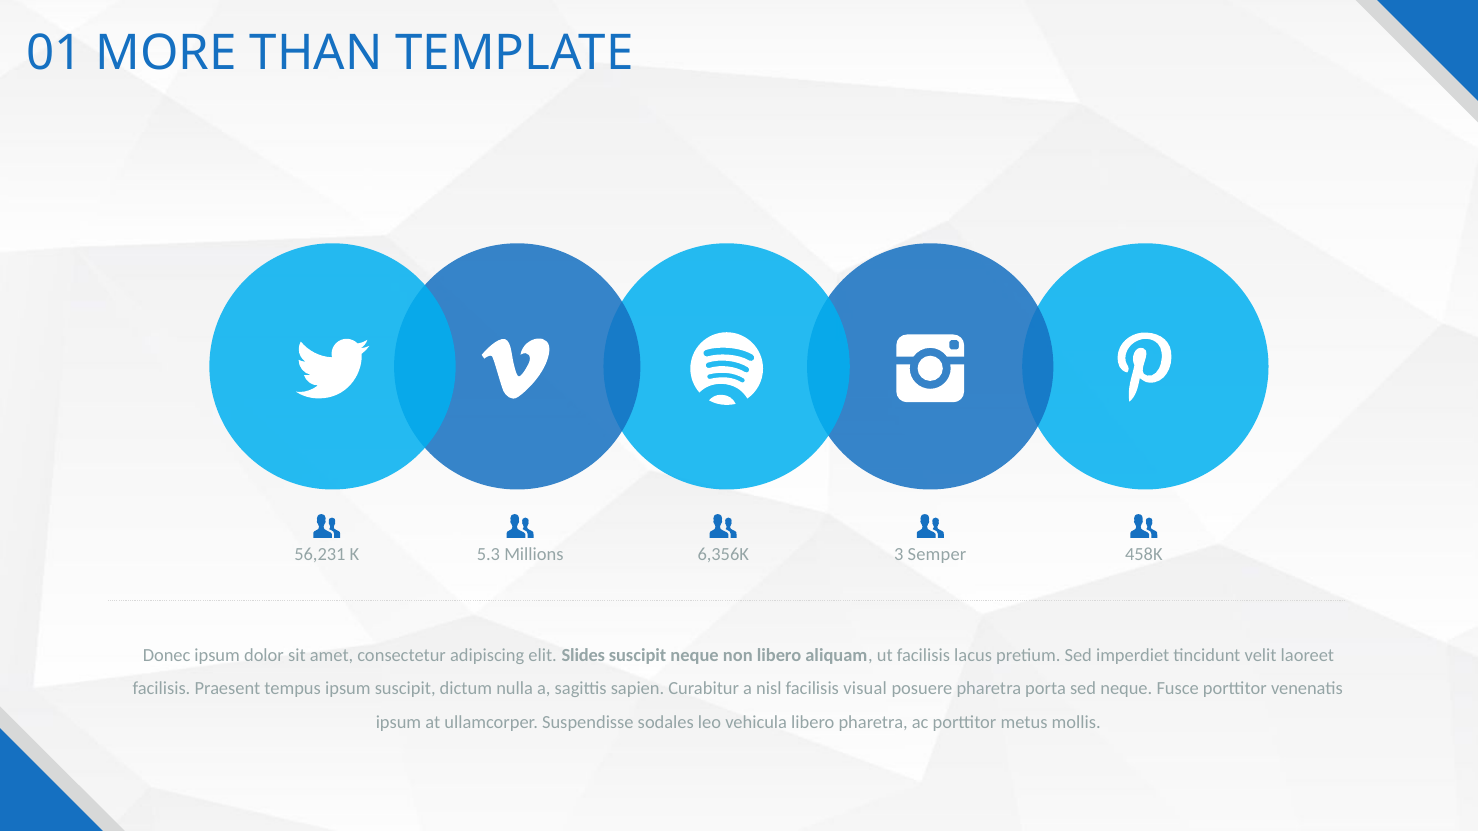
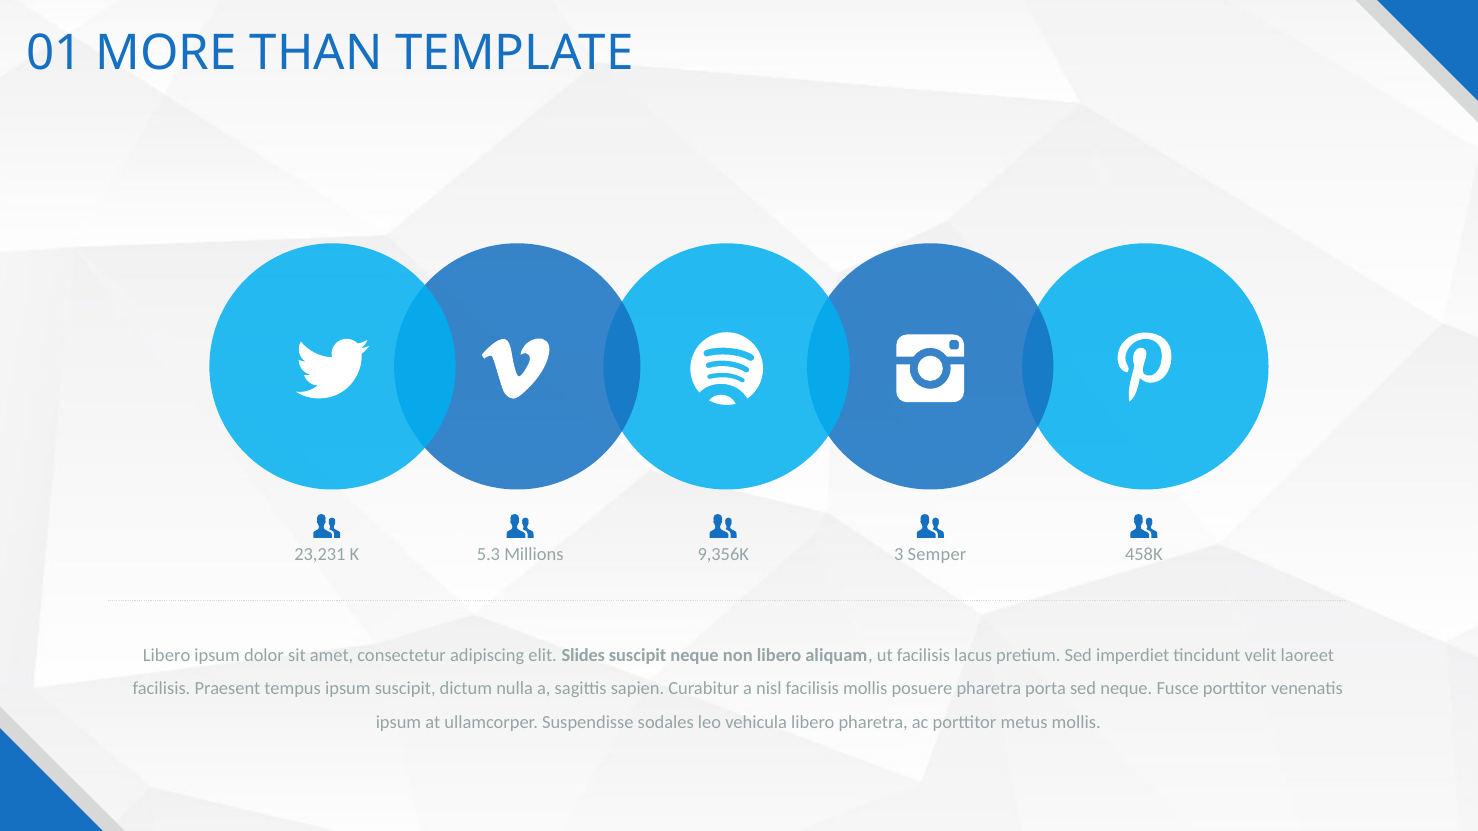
56,231: 56,231 -> 23,231 (320, 555)
6,356K: 6,356K -> 9,356K (723, 555)
Donec: Donec -> Libero (167, 656)
facilisis visual: visual -> mollis (865, 689)
